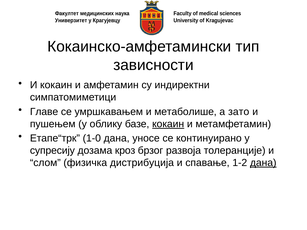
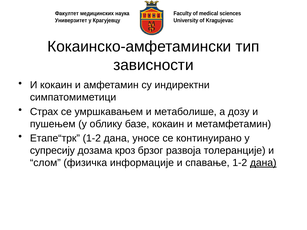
Главе: Главе -> Страх (44, 112)
зато: зато -> дозу (239, 112)
кокаин underline: present -> none (168, 124)
Етапе“трк 1-0: 1-0 -> 1-2 (92, 138)
дистрибуција: дистрибуција -> информације (142, 163)
